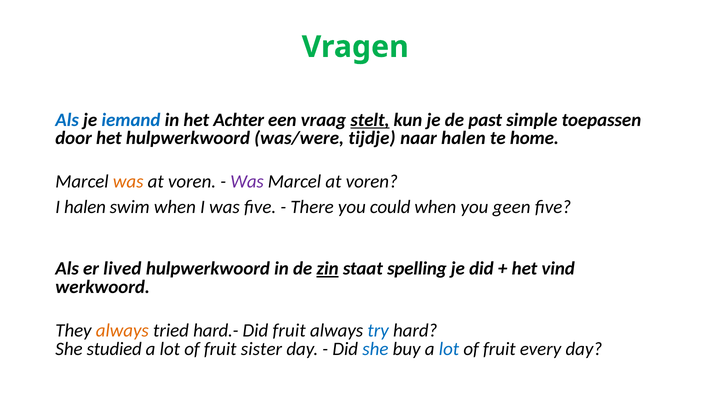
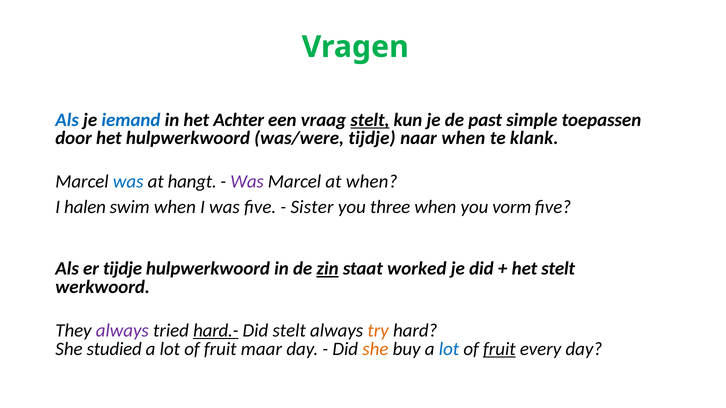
naar halen: halen -> when (463, 138)
home: home -> klank (534, 138)
was colour: orange -> blue (128, 182)
voren: voren -> hangt (192, 182)
Marcel at voren: voren -> when (372, 182)
There: There -> Sister (312, 207)
could: could -> three (390, 207)
geen: geen -> vorm (512, 207)
er lived: lived -> tijdje (123, 269)
spelling: spelling -> worked (417, 269)
het vind: vind -> stelt (558, 269)
always colour: orange -> purple (122, 331)
hard.- underline: none -> present (216, 331)
Did fruit: fruit -> stelt (289, 331)
try colour: blue -> orange (378, 331)
sister: sister -> maar (261, 349)
she colour: blue -> orange (375, 349)
fruit underline: none -> present (499, 349)
